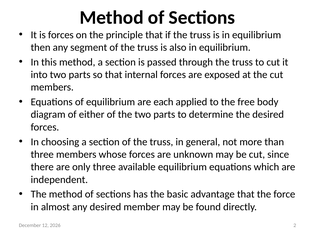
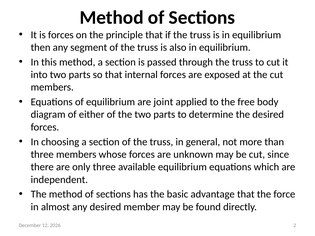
each: each -> joint (163, 102)
